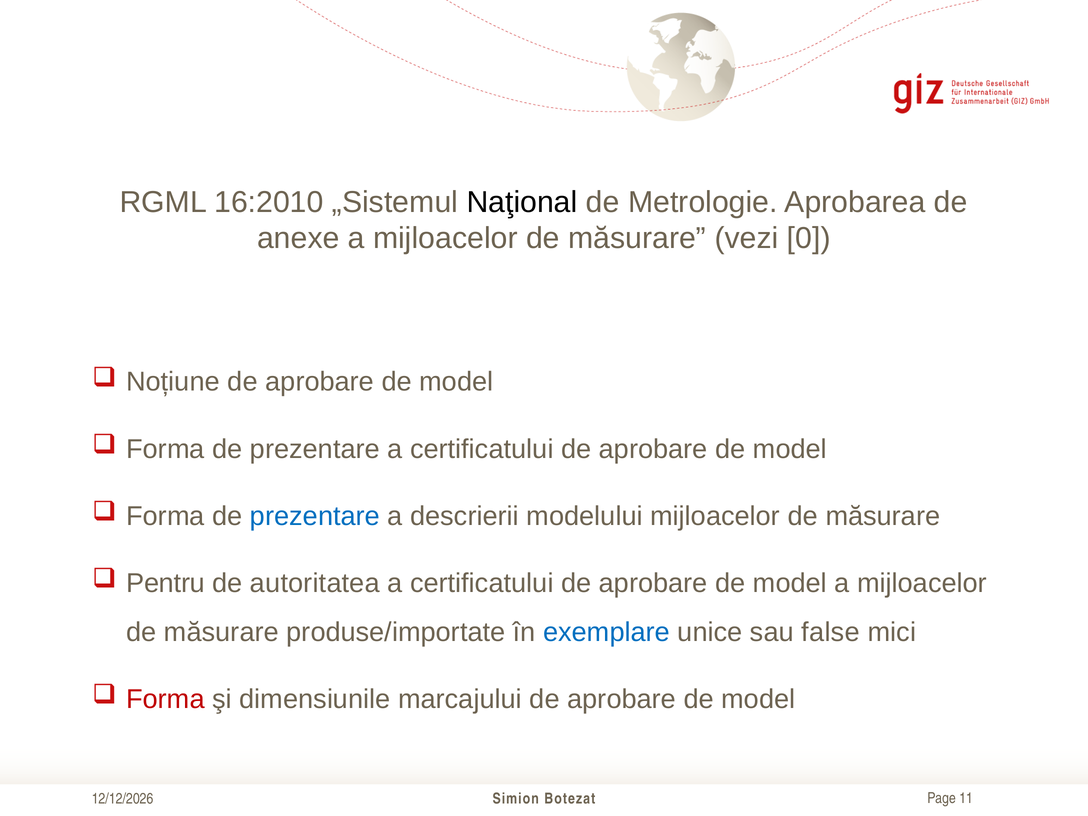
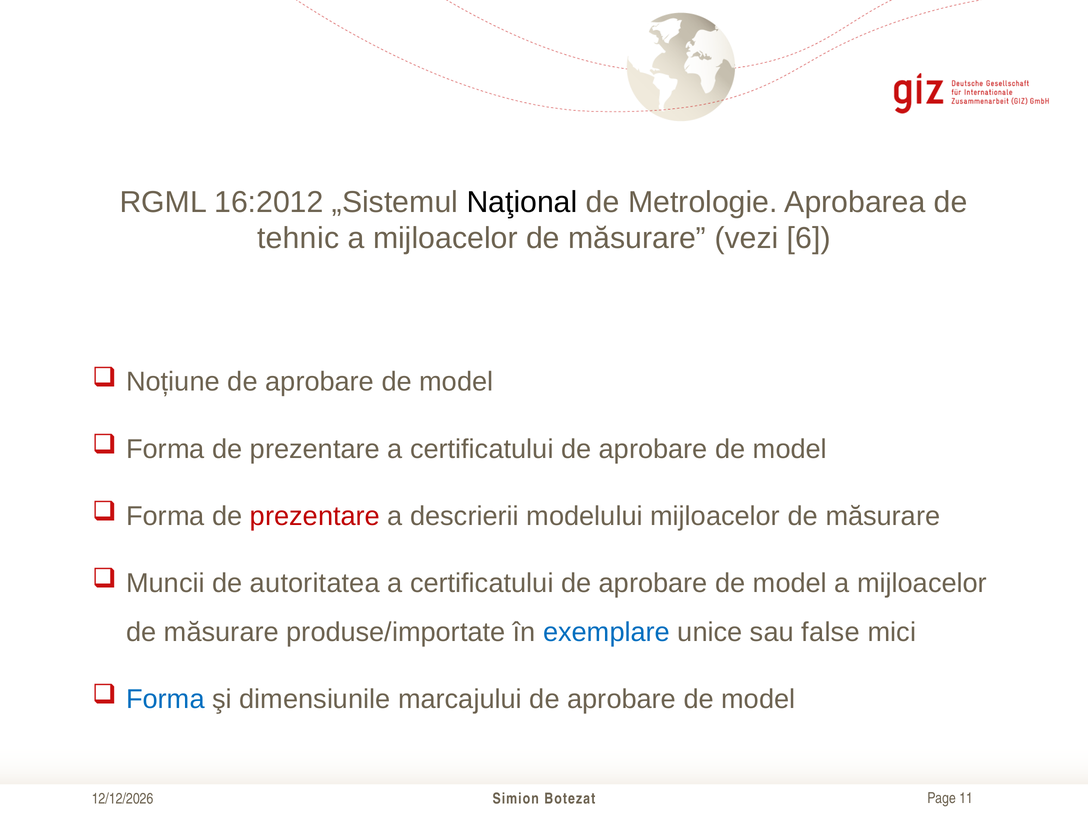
16:2010: 16:2010 -> 16:2012 (269, 202)
anexe: anexe -> tehnic (298, 238)
0: 0 -> 6 (809, 238)
prezentare colour: blue -> red (315, 516)
Pentru: Pentru -> Muncii (165, 583)
Forma colour: red -> blue (165, 699)
